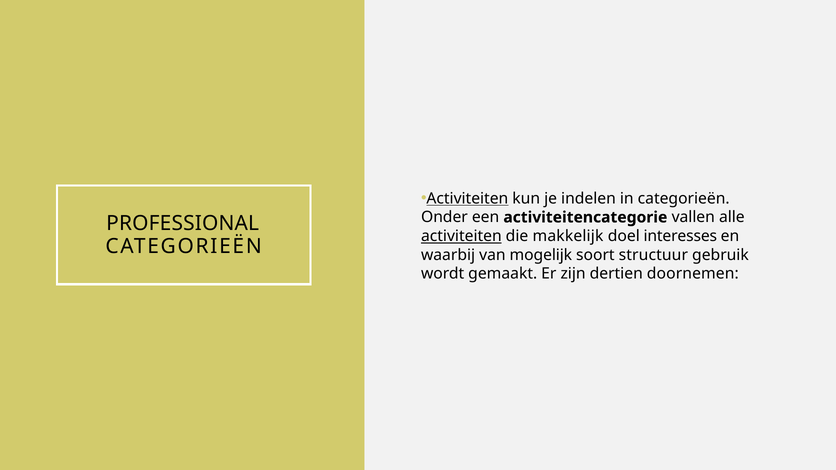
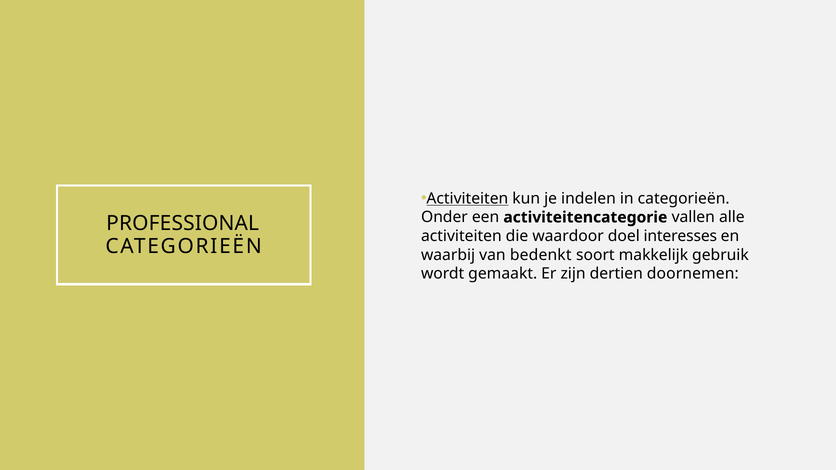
activiteiten underline: present -> none (461, 236)
makkelijk: makkelijk -> waardoor (568, 236)
mogelijk: mogelijk -> bedenkt (541, 255)
structuur: structuur -> makkelijk (653, 255)
